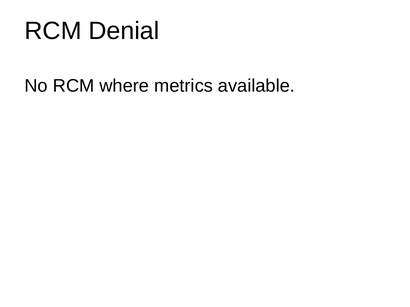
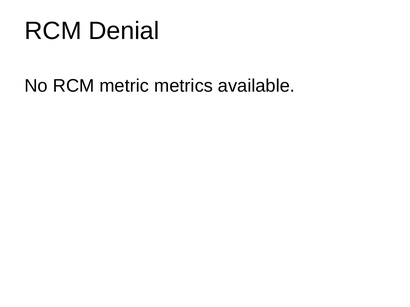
where: where -> metric (124, 86)
